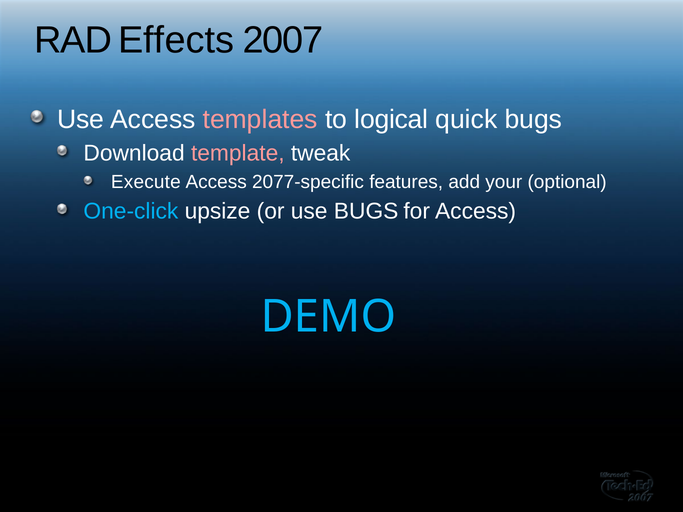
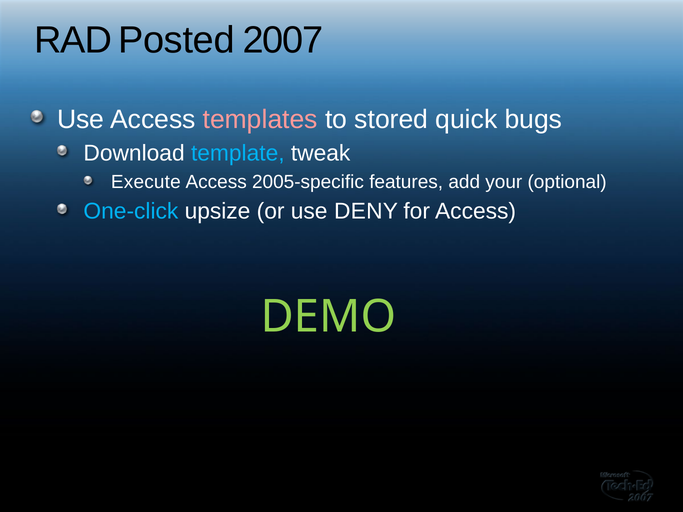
Effects: Effects -> Posted (176, 40)
logical: logical -> stored (391, 120)
template colour: pink -> light blue (238, 153)
2077-specific: 2077-specific -> 2005-specific (308, 182)
use BUGS: BUGS -> DENY (366, 211)
DEMO colour: light blue -> light green (328, 317)
